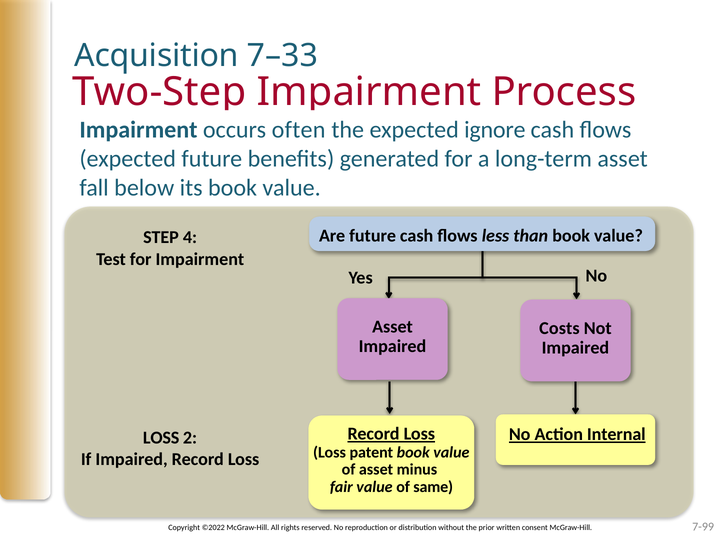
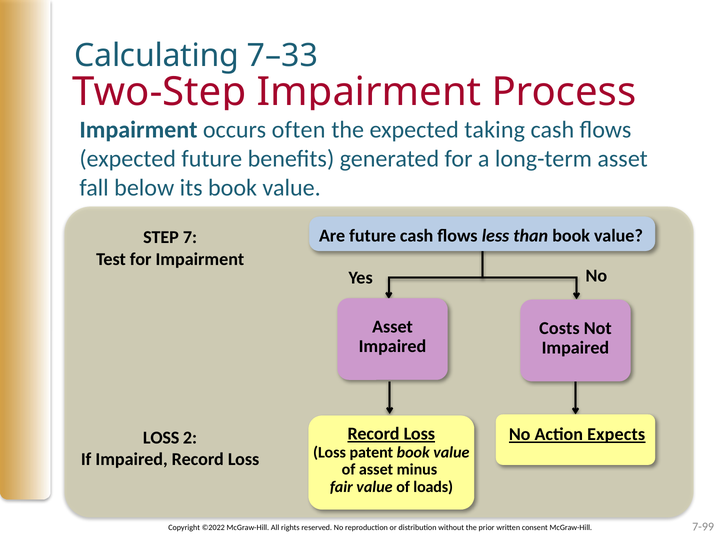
Acquisition: Acquisition -> Calculating (157, 55)
ignore: ignore -> taking (495, 130)
4: 4 -> 7 (190, 238)
Internal: Internal -> Expects (616, 434)
same: same -> loads (433, 487)
